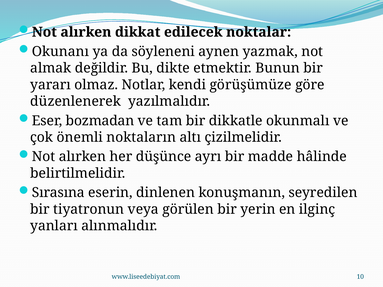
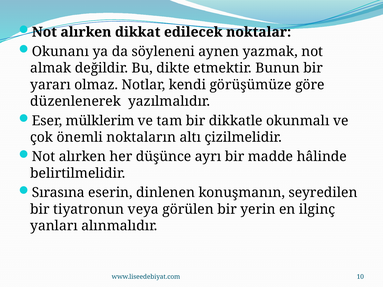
bozmadan: bozmadan -> mülklerim (100, 121)
